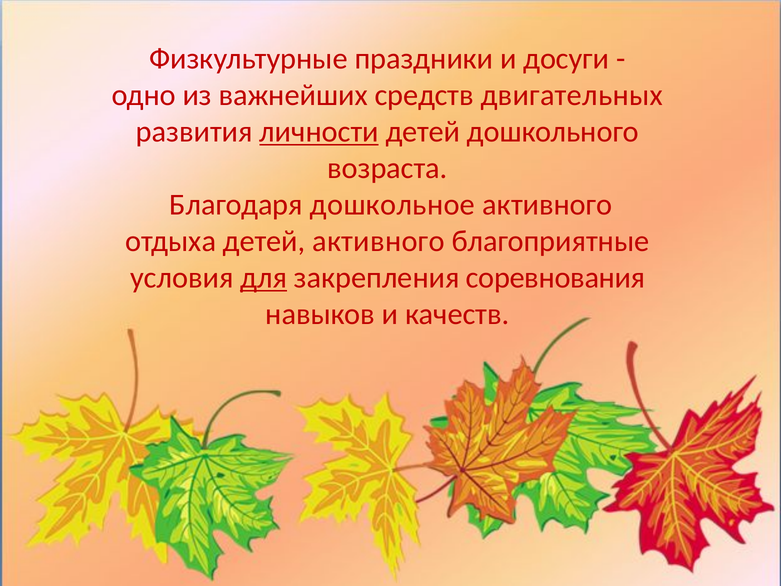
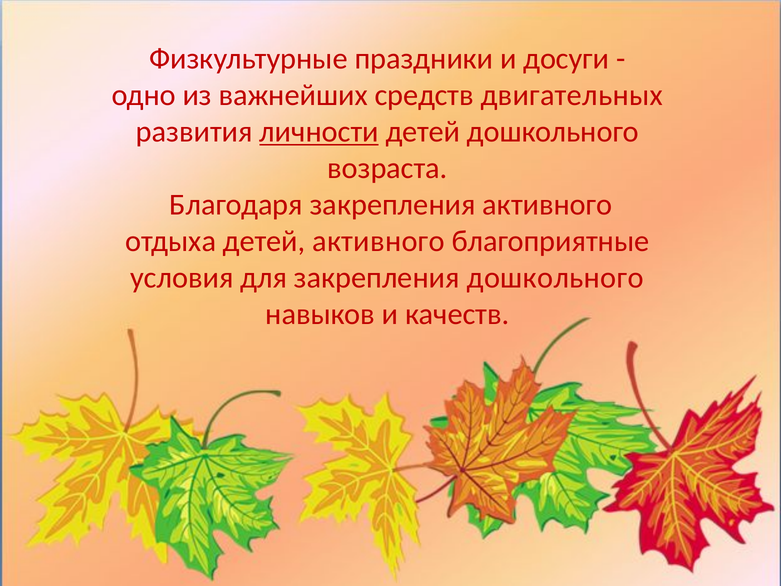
Благодаря дошкольное: дошкольное -> закрепления (393, 205)
для underline: present -> none (264, 278)
закрепления соревнования: соревнования -> дошкольного (555, 278)
